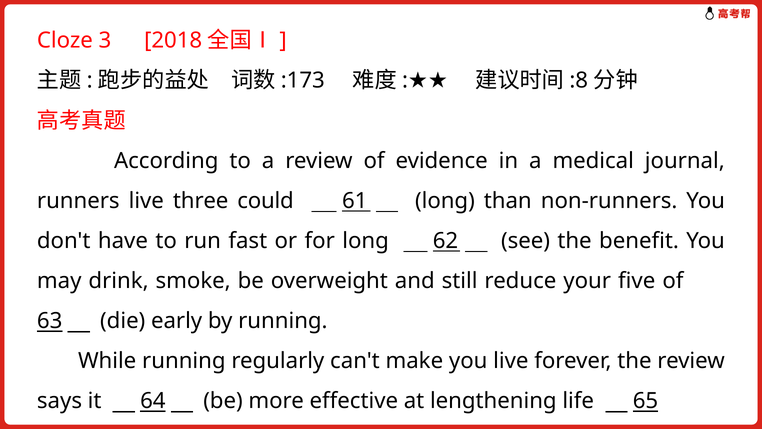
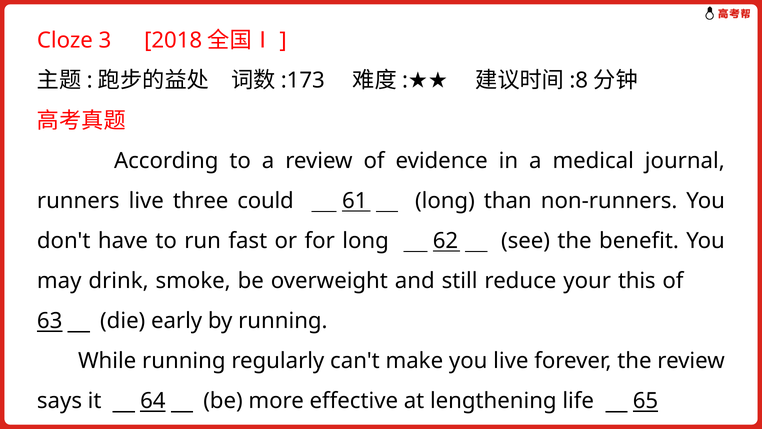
five: five -> this (637, 281)
